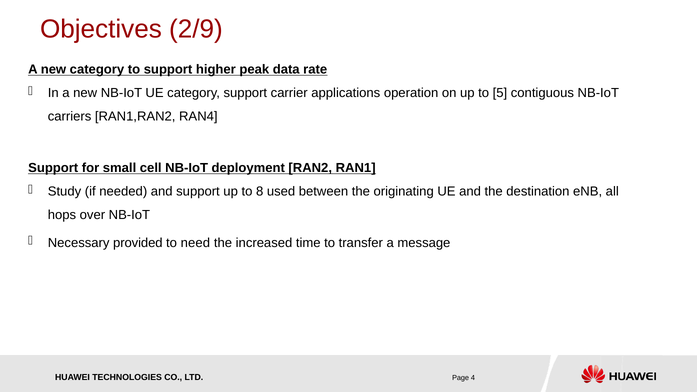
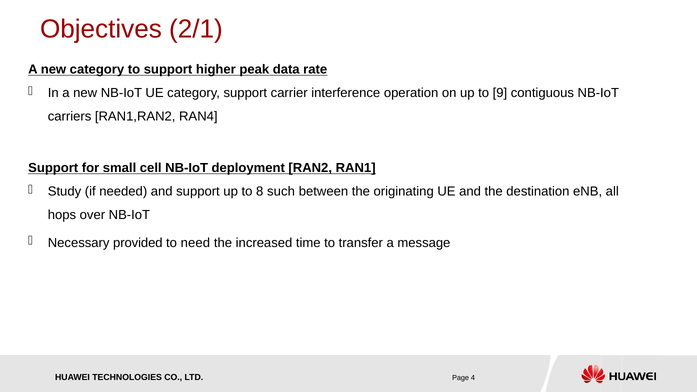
2/9: 2/9 -> 2/1 (196, 29)
applications: applications -> interference (346, 93)
5: 5 -> 9 (500, 93)
used: used -> such (281, 191)
